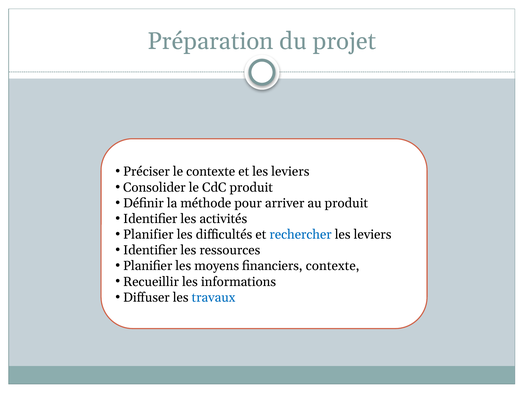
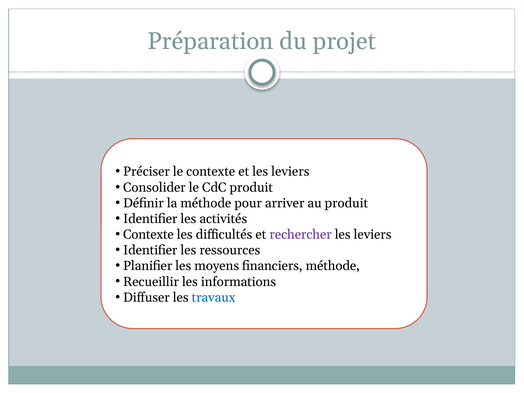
Planifier: Planifier -> Contexte (148, 235)
rechercher colour: blue -> purple (301, 235)
financiers contexte: contexte -> méthode (333, 266)
